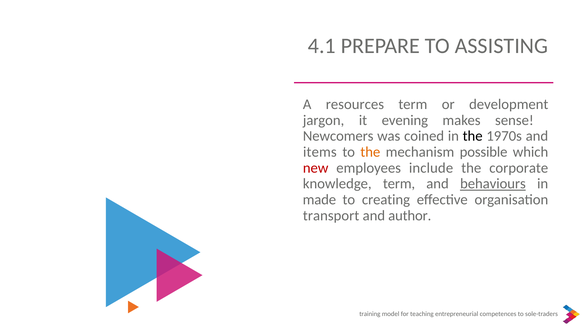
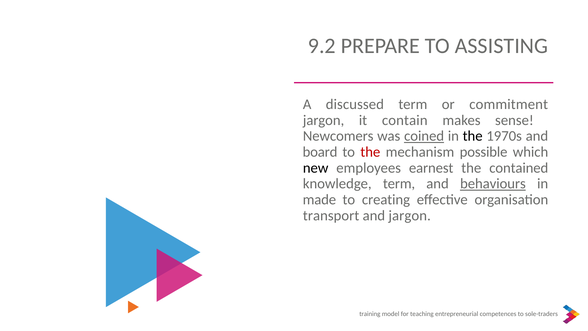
4.1: 4.1 -> 9.2 (322, 46)
resources: resources -> discussed (355, 104)
development: development -> commitment (509, 104)
evening: evening -> contain (405, 120)
coined underline: none -> present (424, 136)
items: items -> board (320, 152)
the colour: orange -> red (370, 152)
new colour: red -> black (316, 168)
include: include -> earnest (431, 168)
corporate: corporate -> contained (519, 168)
and author: author -> jargon (410, 215)
